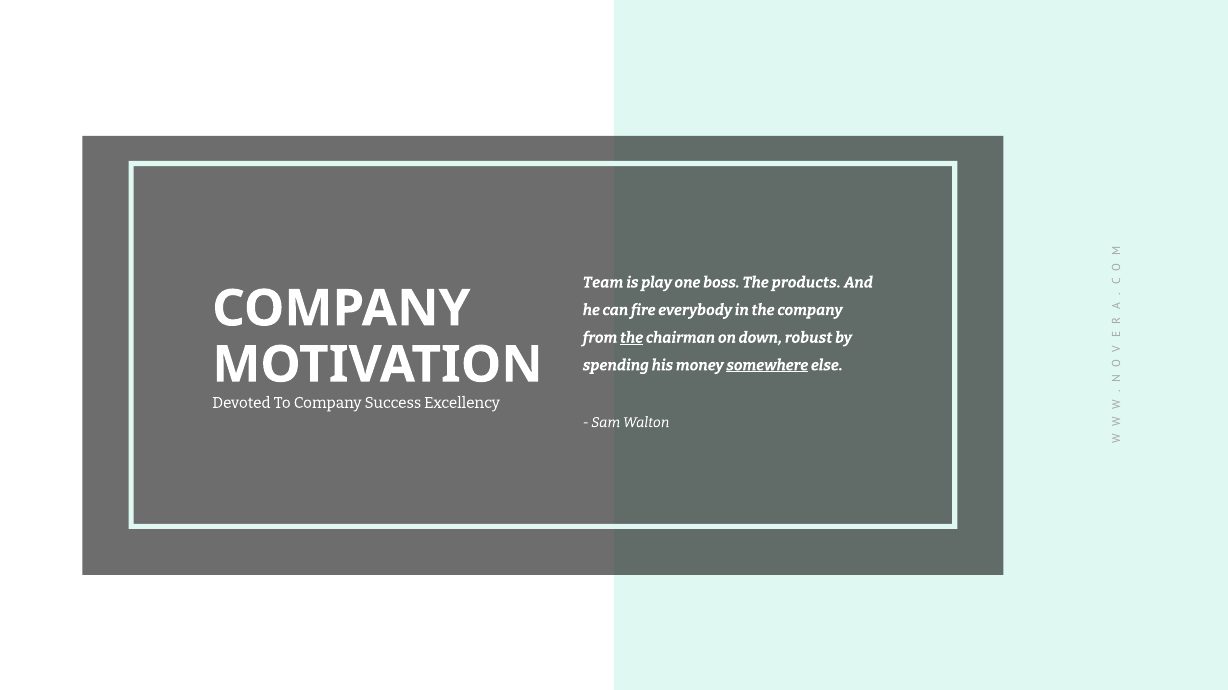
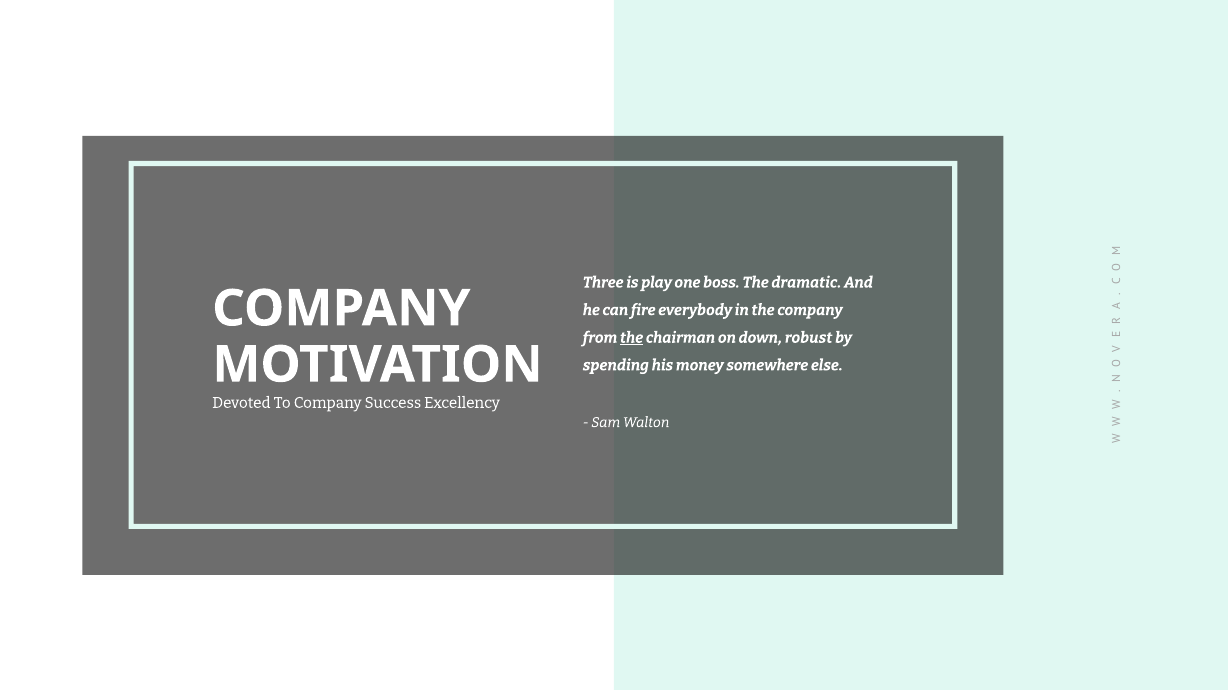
Team: Team -> Three (603, 283)
products: products -> dramatic (806, 283)
somewhere underline: present -> none (767, 366)
